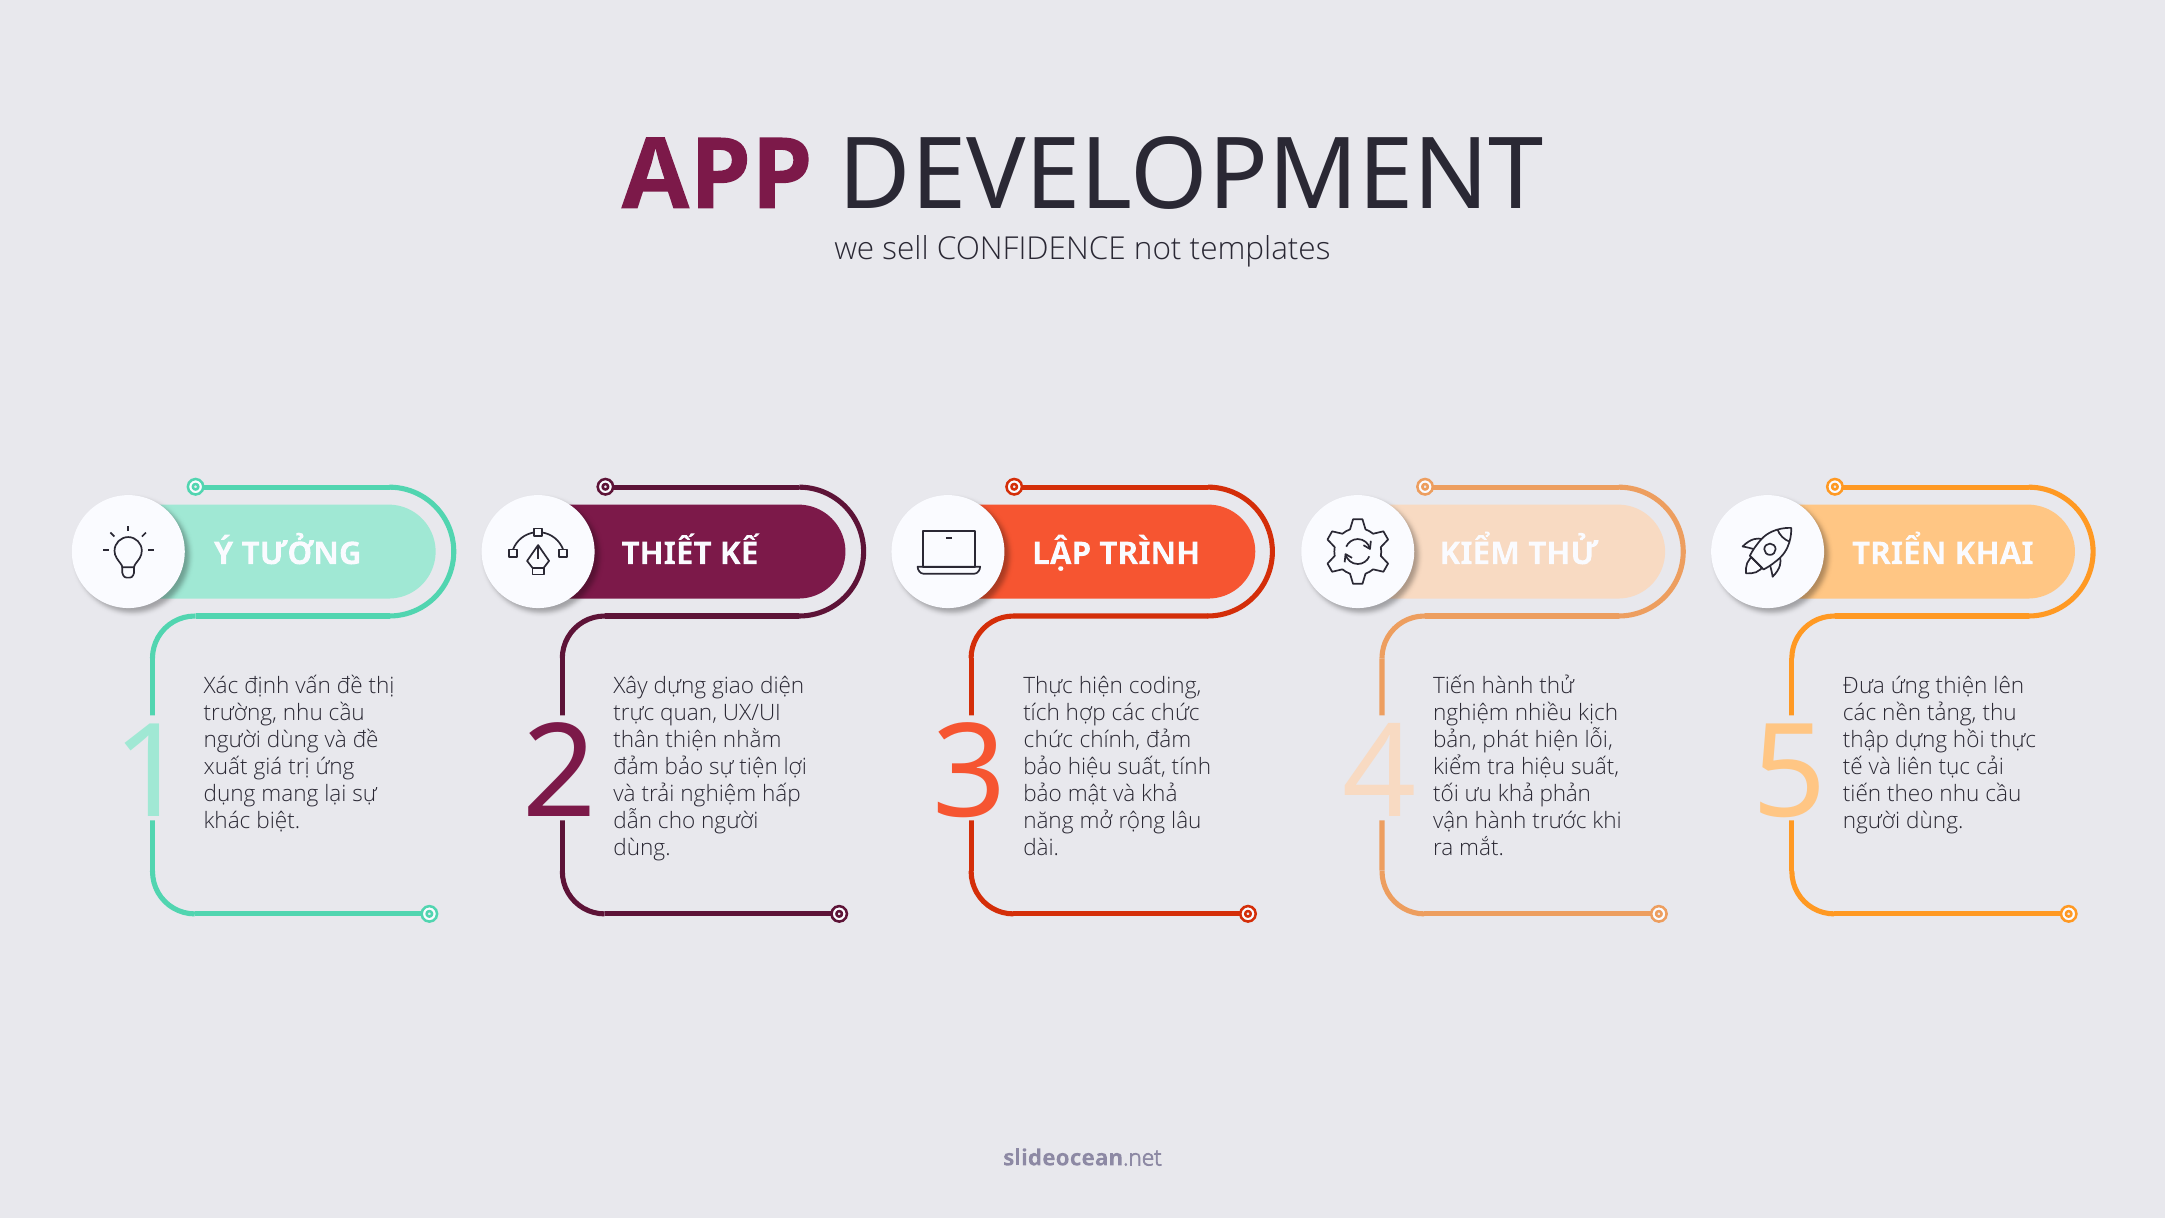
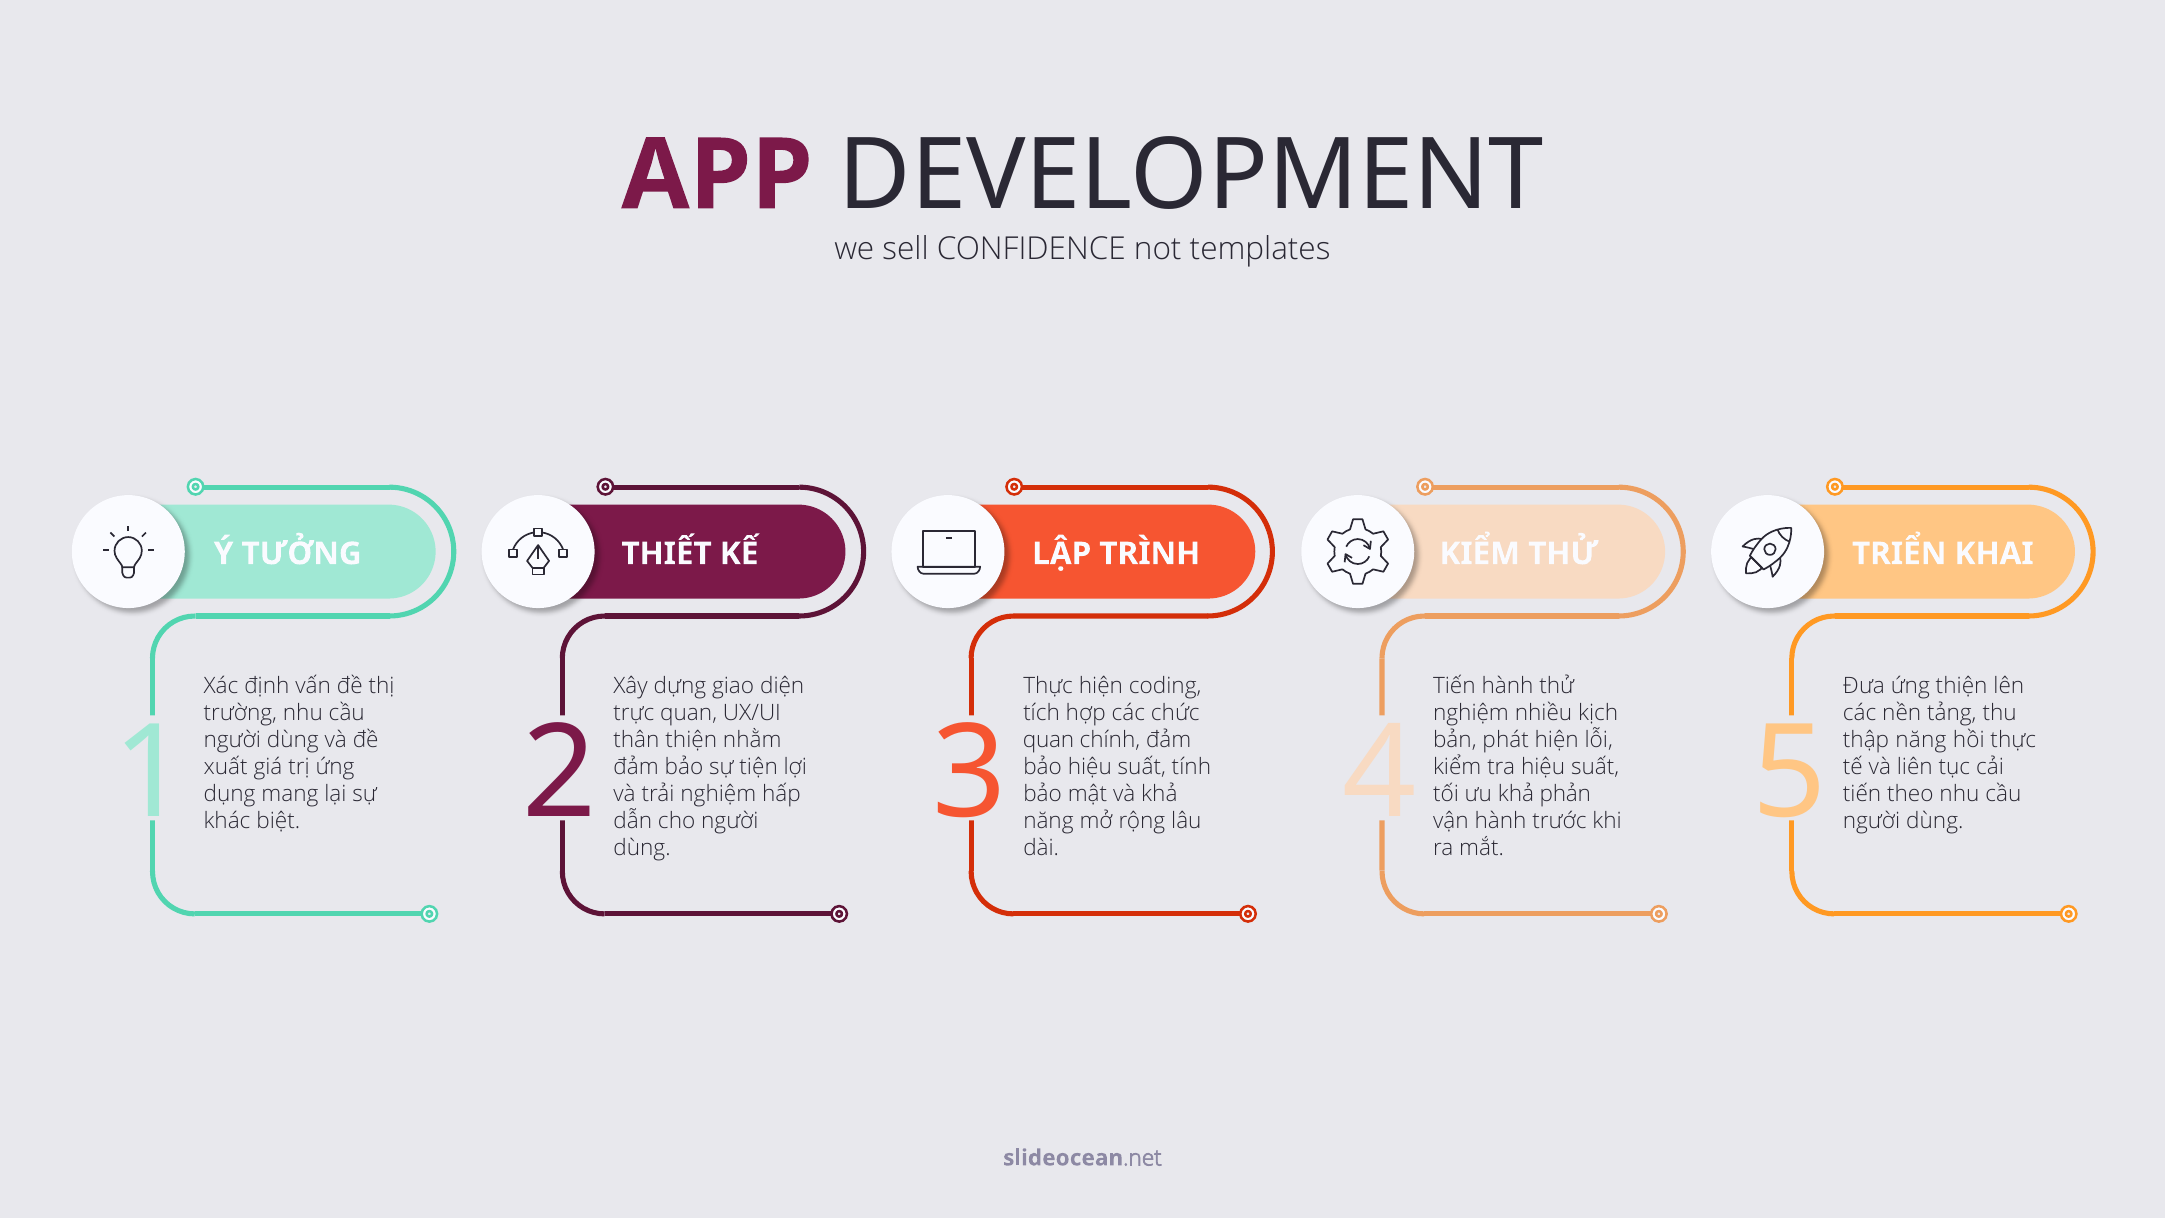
thập dựng: dựng -> năng (1921, 740)
chức: chức -> quan (1049, 740)
